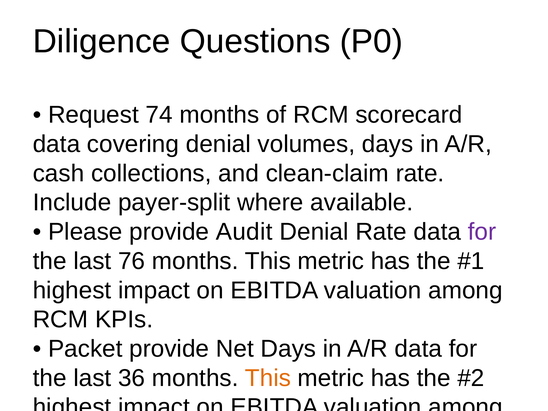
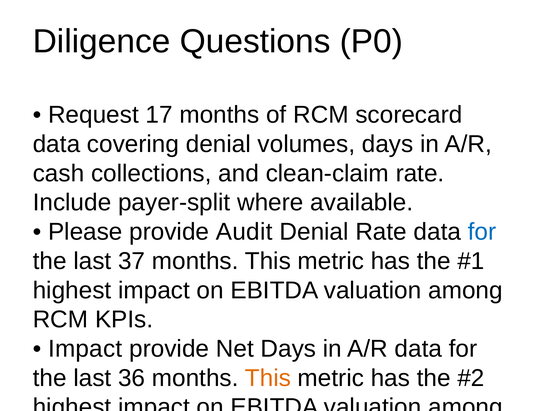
74: 74 -> 17 (159, 115)
for colour: purple -> blue (482, 232)
76: 76 -> 37 (132, 261)
Packet: Packet -> Impact (85, 349)
